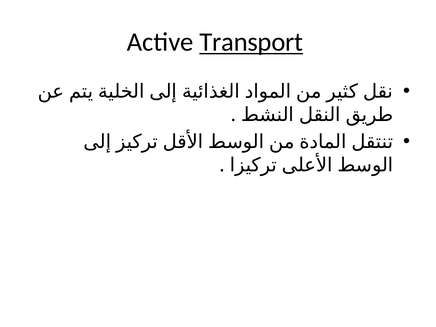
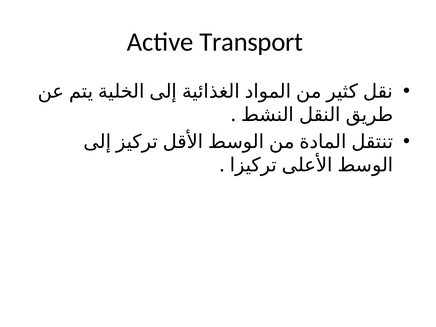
Transport underline: present -> none (251, 42)
